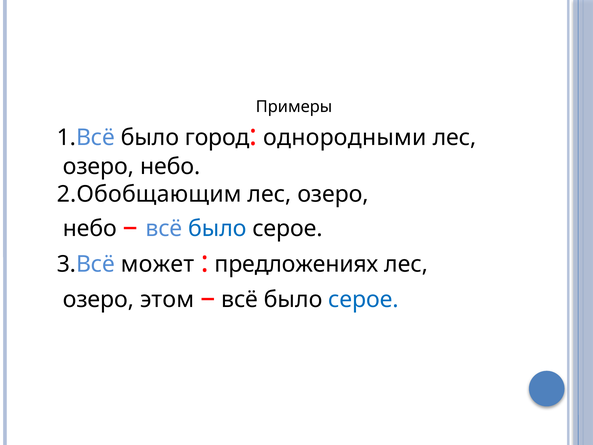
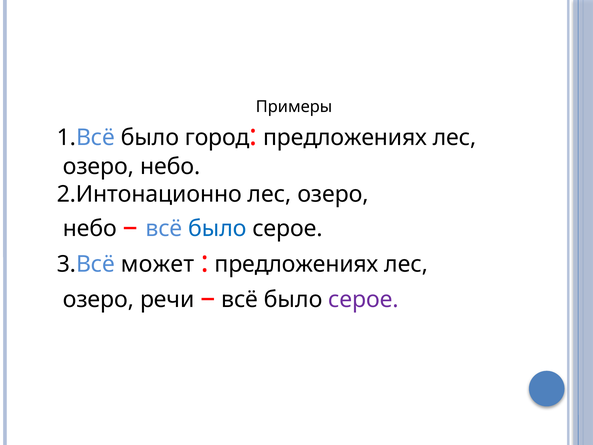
однородными: однородными -> предложениях (345, 137)
2.Обобщающим: 2.Обобщающим -> 2.Интонационно (149, 194)
этом: этом -> речи (167, 300)
серое colour: blue -> purple (364, 300)
